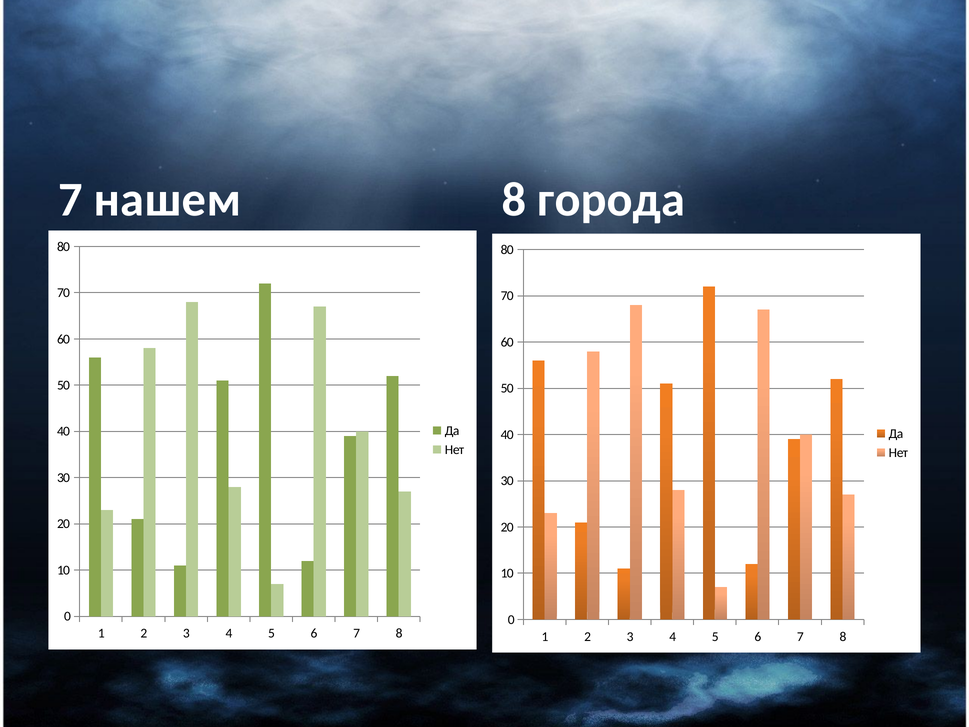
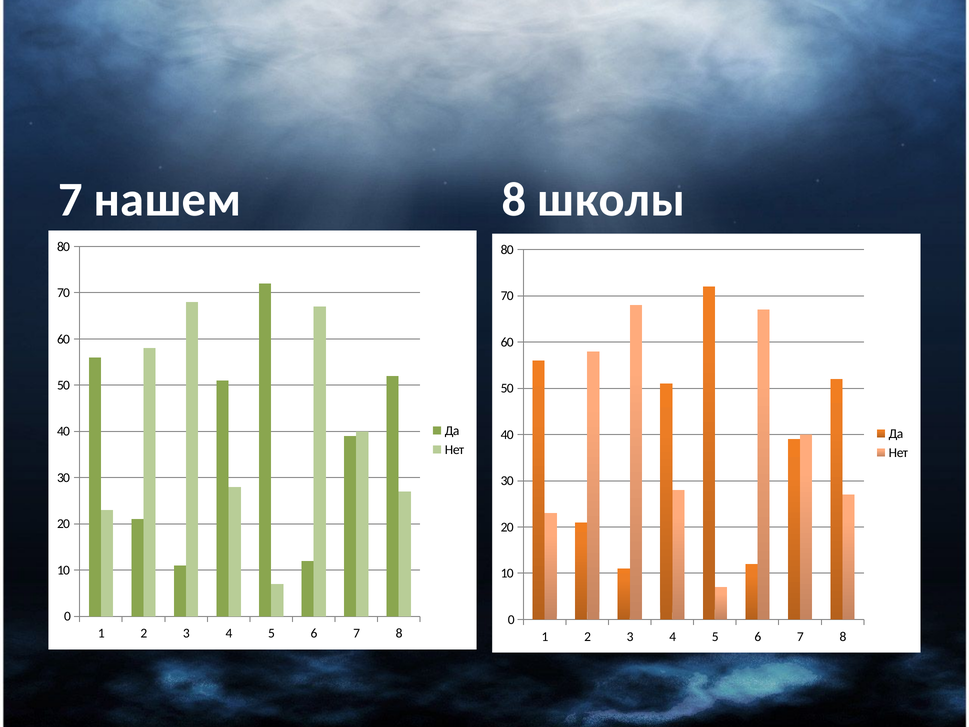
города: города -> школы (611, 200)
